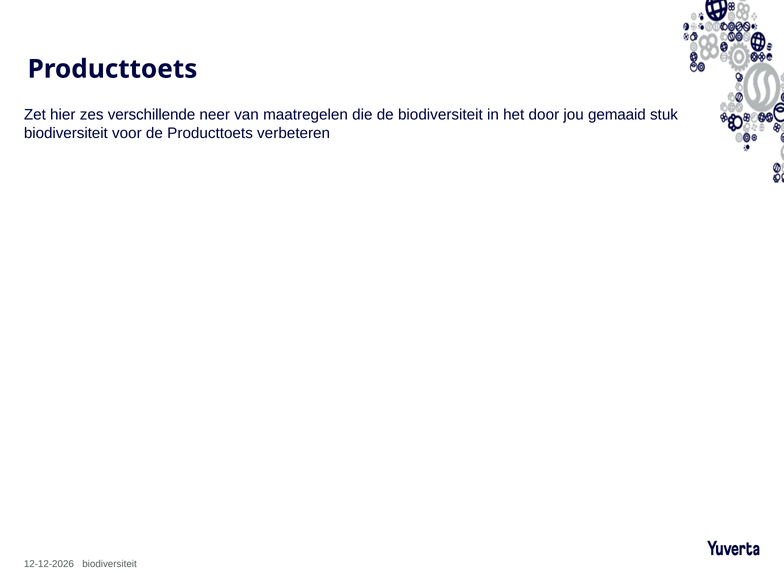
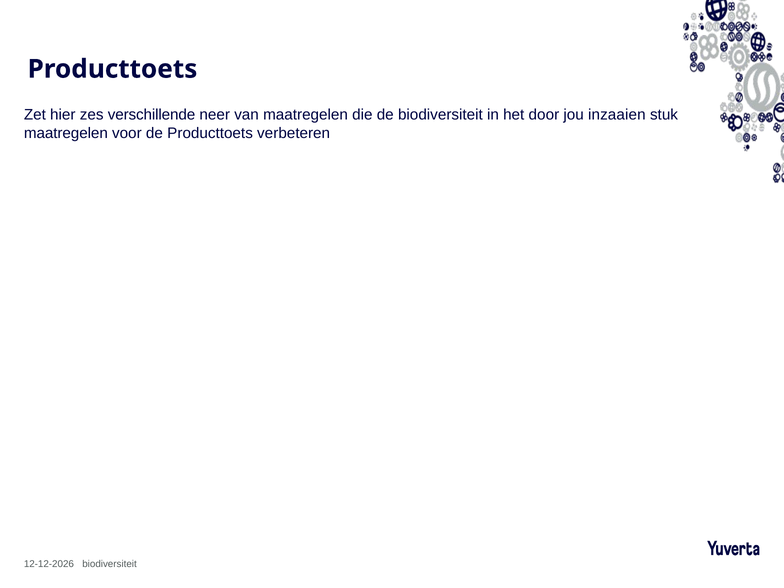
gemaaid: gemaaid -> inzaaien (617, 115)
biodiversiteit: biodiversiteit -> maatregelen (66, 133)
